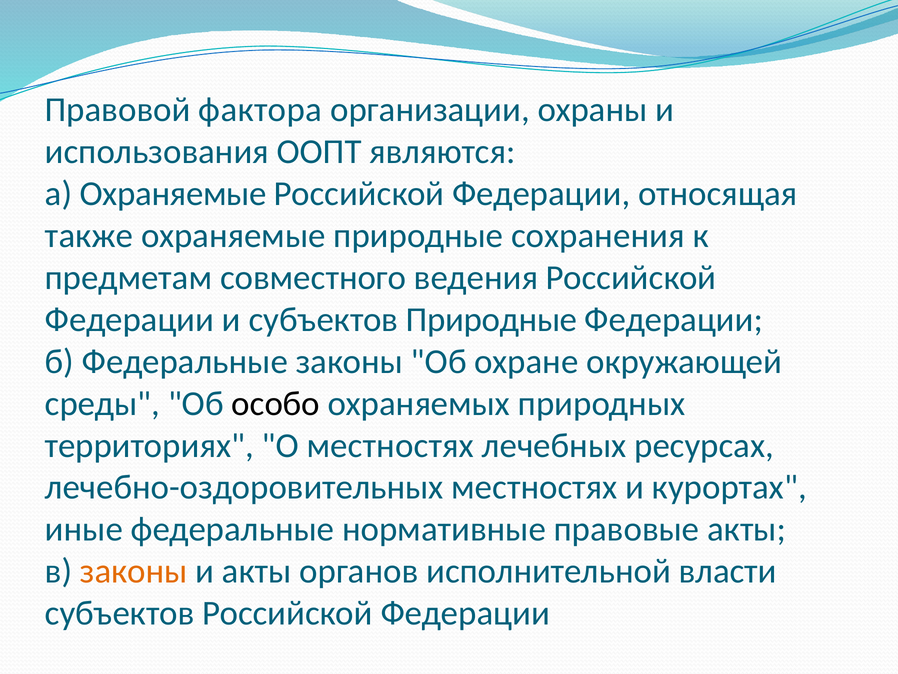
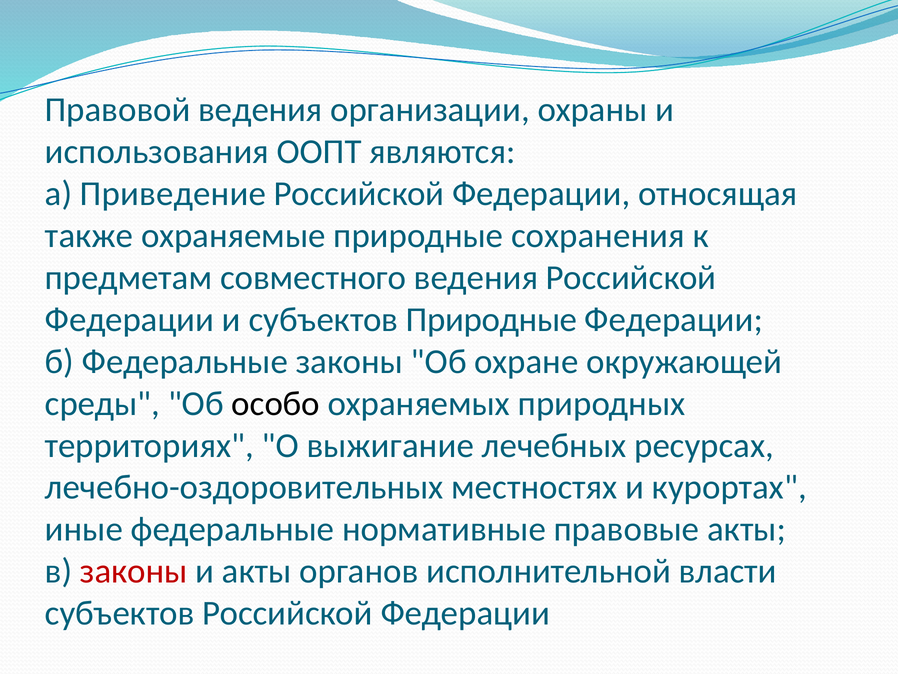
Правовой фактора: фактора -> ведения (260, 110)
а Охраняемые: Охраняемые -> Приведение (173, 194)
О местностях: местностях -> выжигание (390, 445)
законы colour: orange -> red (134, 571)
